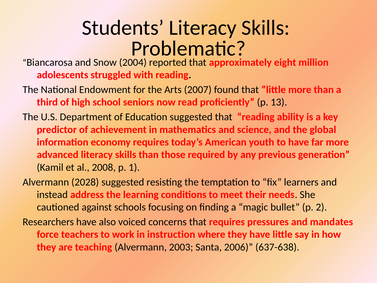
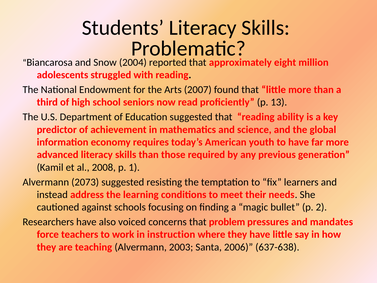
2028: 2028 -> 2073 (85, 182)
that requires: requires -> problem (227, 222)
